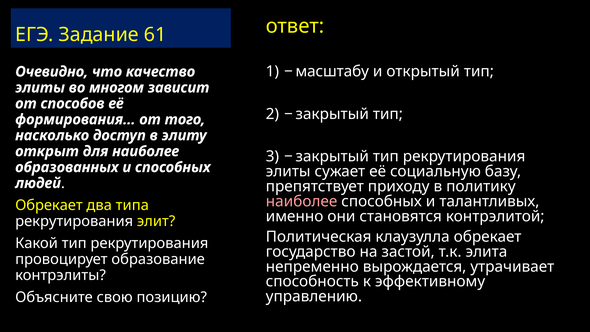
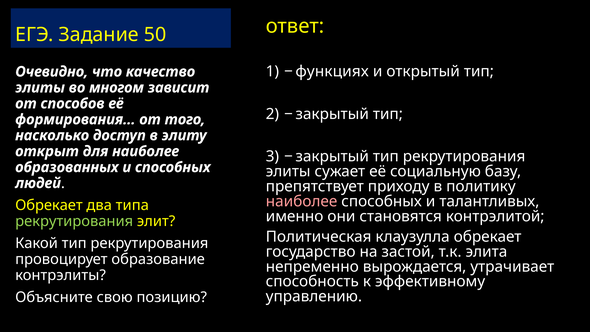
61: 61 -> 50 (155, 35)
масштабу: масштабу -> функциях (332, 71)
рекрутирования colour: white -> light green (74, 221)
